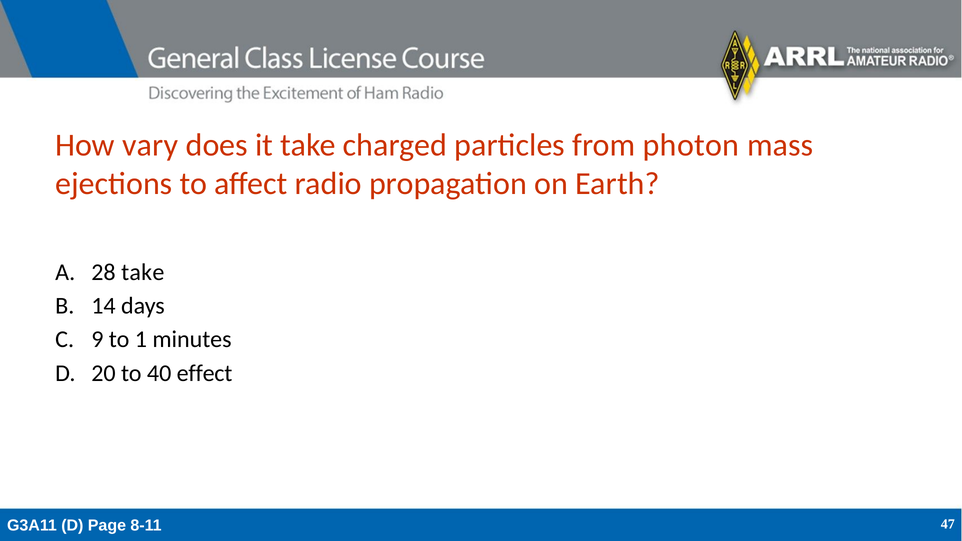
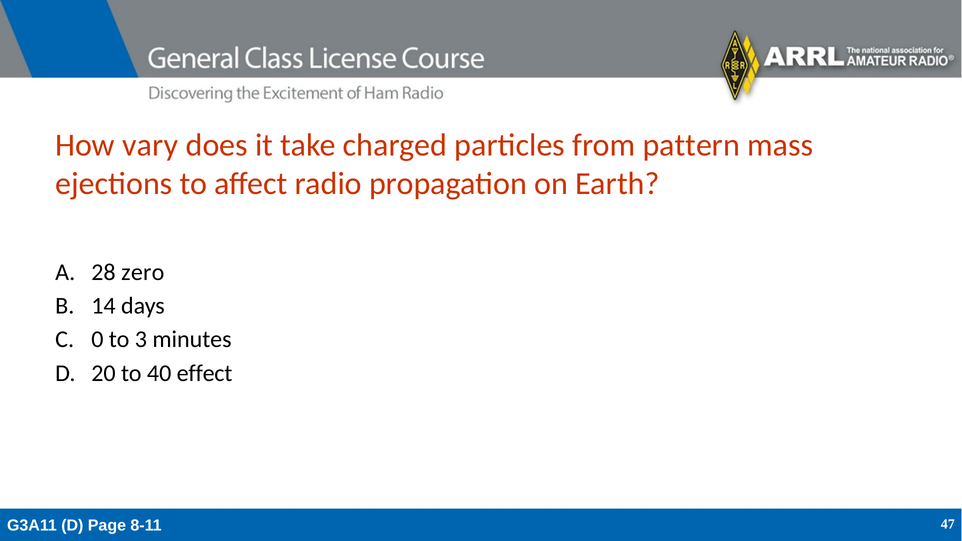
photon: photon -> pattern (691, 145)
28 take: take -> zero (143, 272)
9: 9 -> 0 (97, 340)
1: 1 -> 3 (141, 340)
